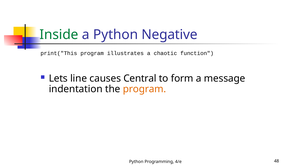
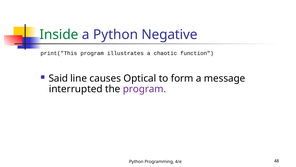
Lets: Lets -> Said (58, 78)
Central: Central -> Optical (140, 78)
indentation: indentation -> interrupted (76, 89)
program colour: orange -> purple (145, 89)
